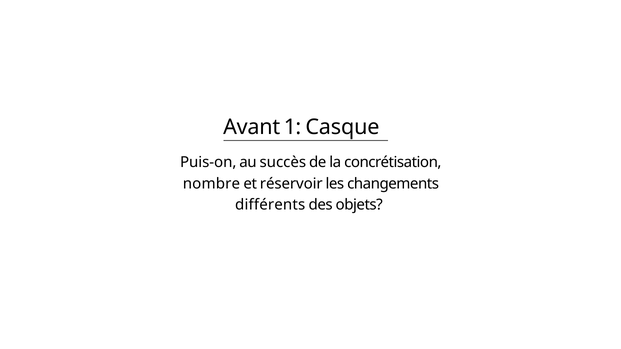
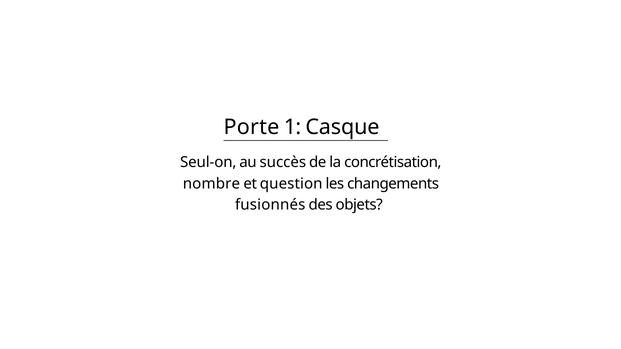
Avant: Avant -> Porte (251, 127)
Puis-on: Puis-on -> Seul-on (208, 163)
réservoir: réservoir -> question (291, 184)
différents: différents -> fusionnés (270, 205)
